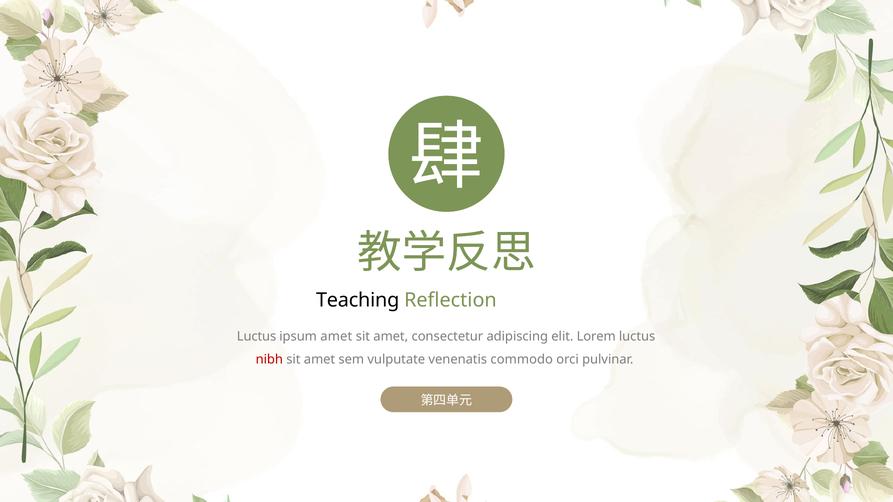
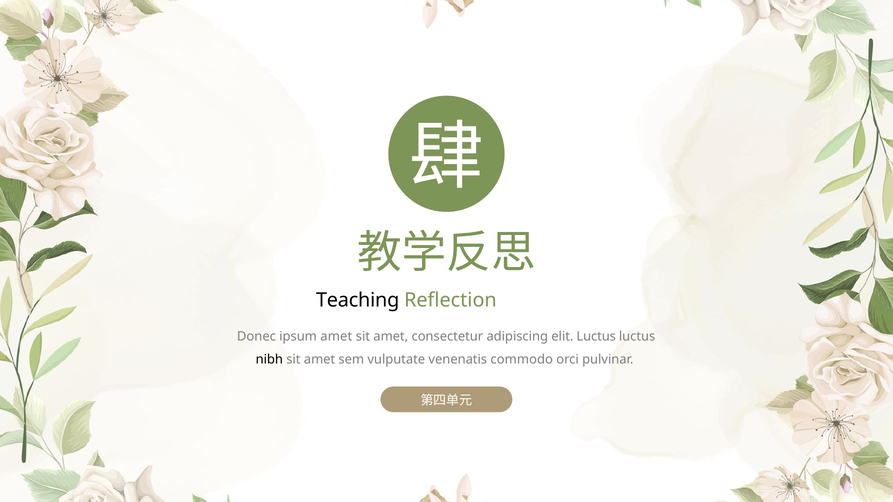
Luctus: Luctus -> Donec (256, 336)
elit Lorem: Lorem -> Luctus (596, 336)
nibh colour: red -> black (269, 360)
